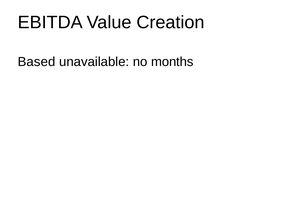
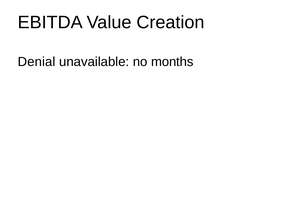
Based: Based -> Denial (37, 62)
